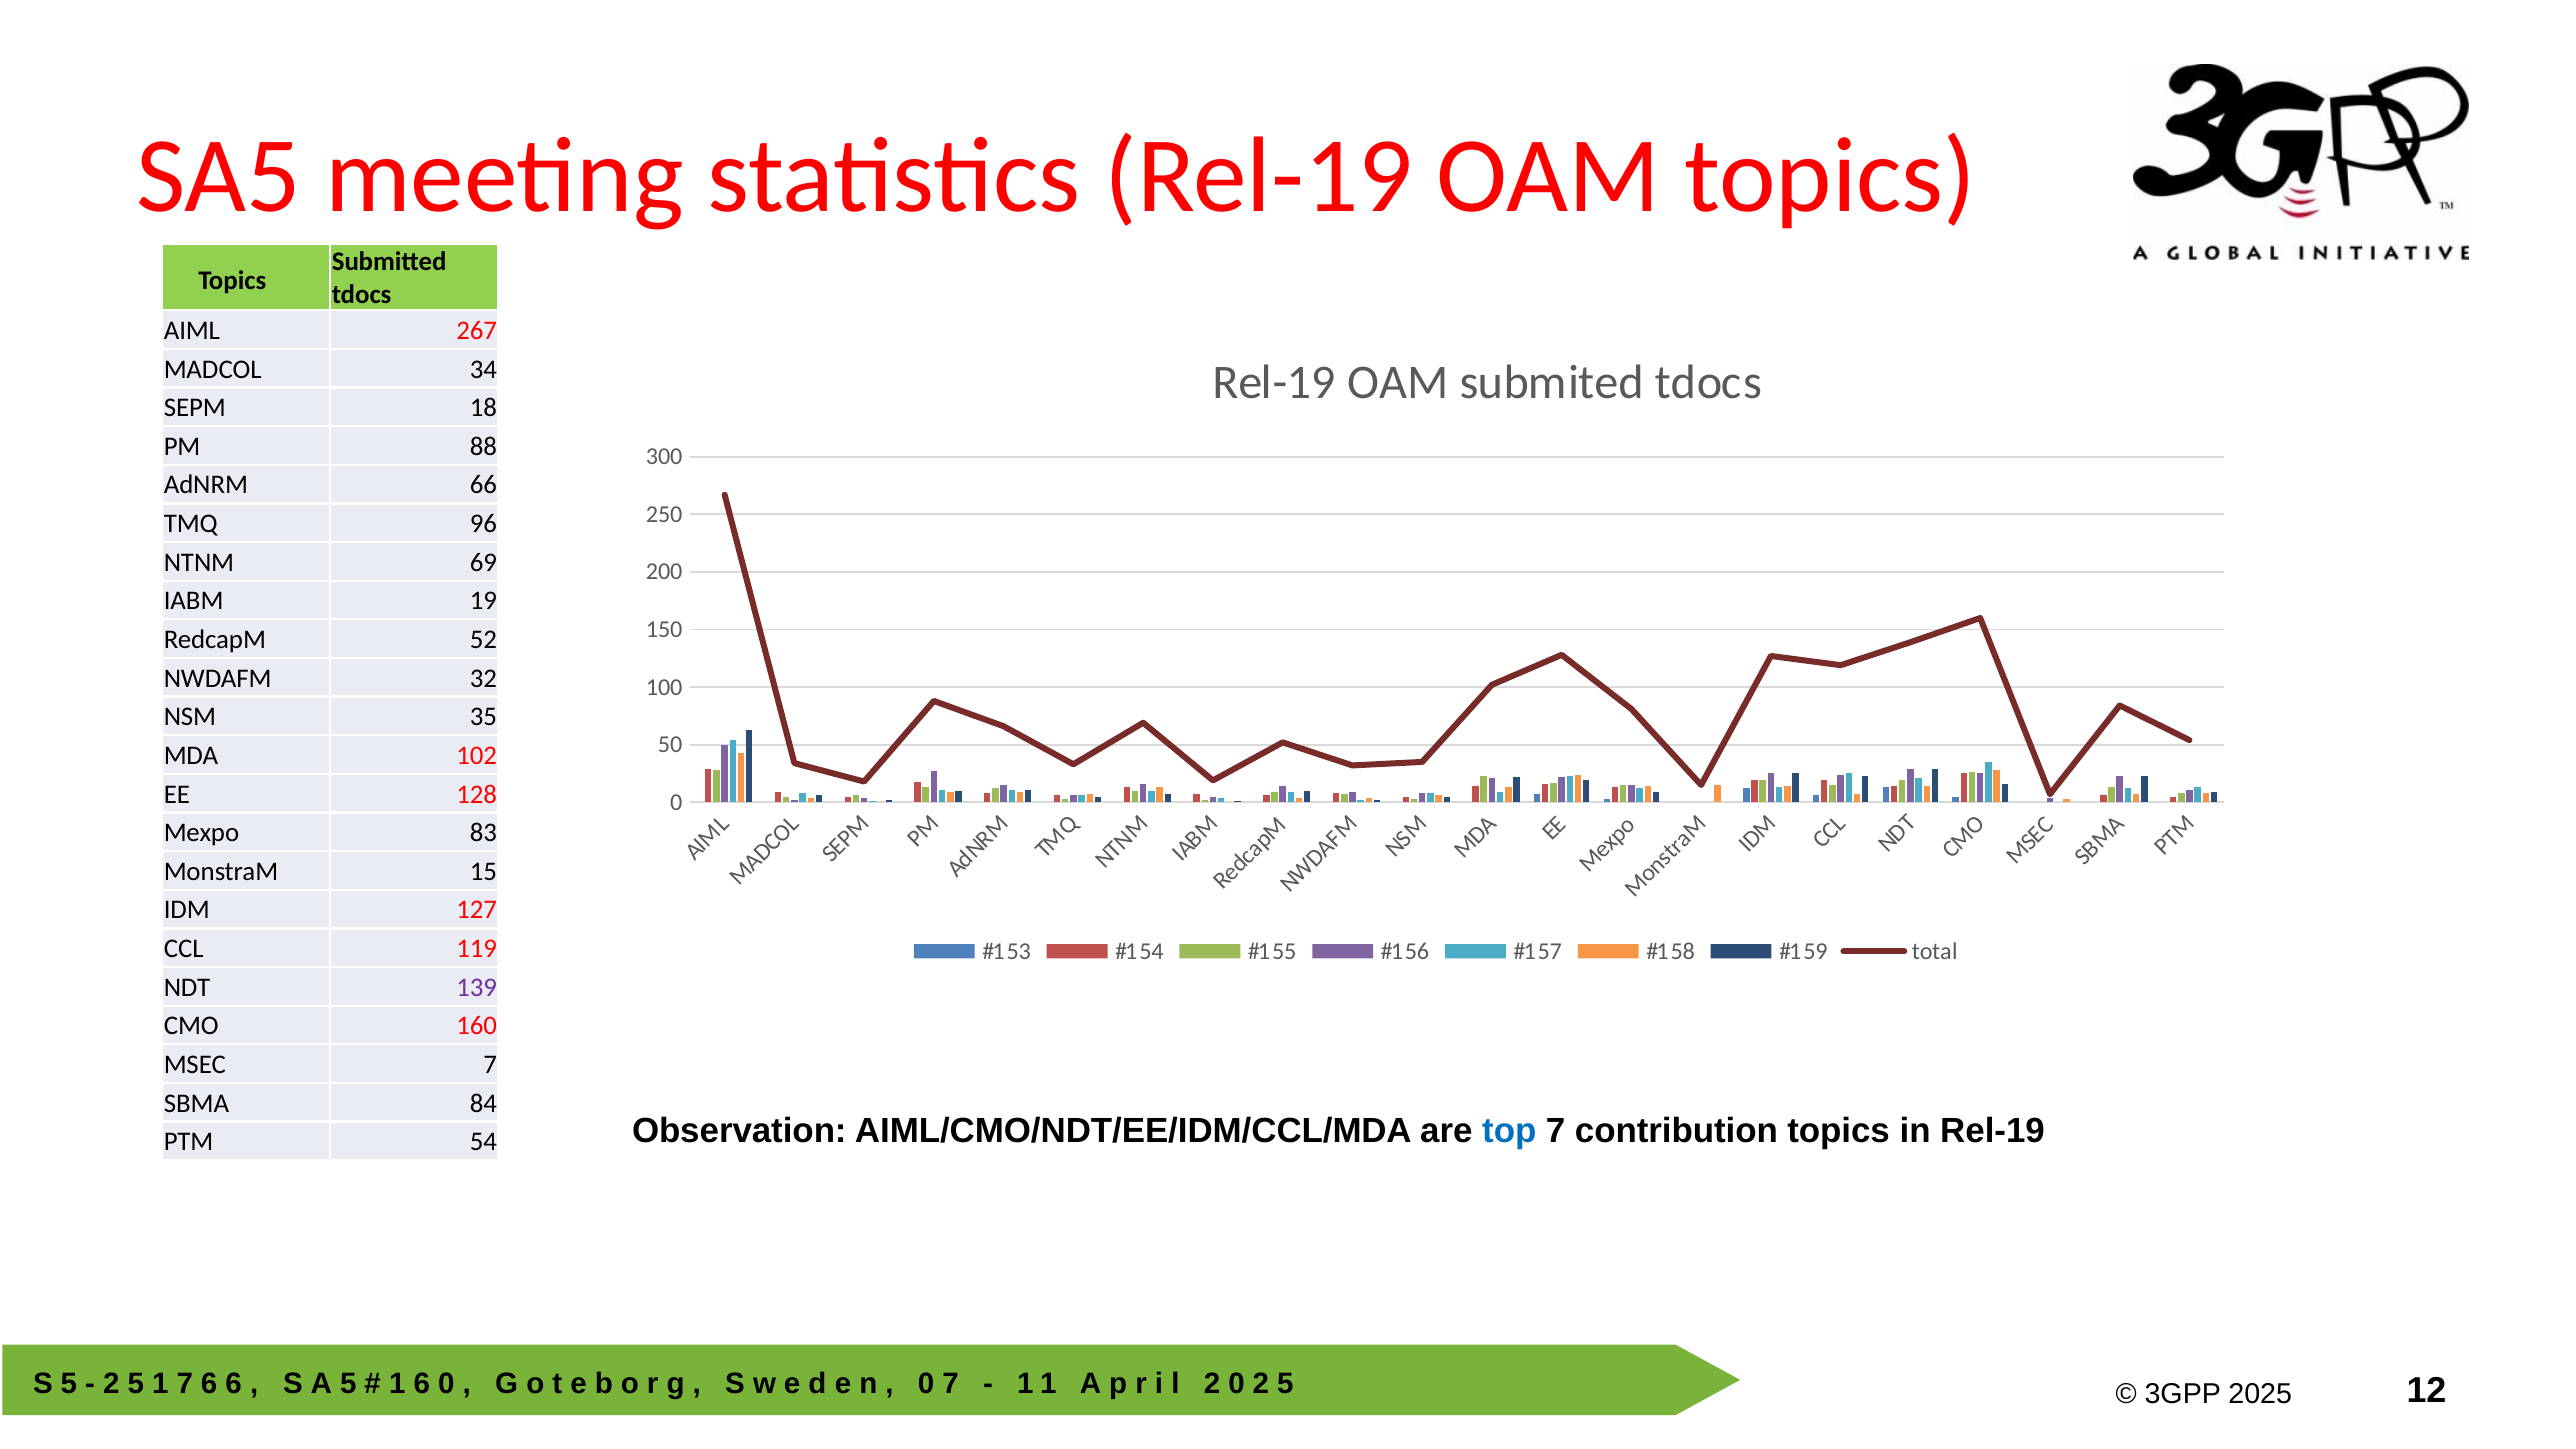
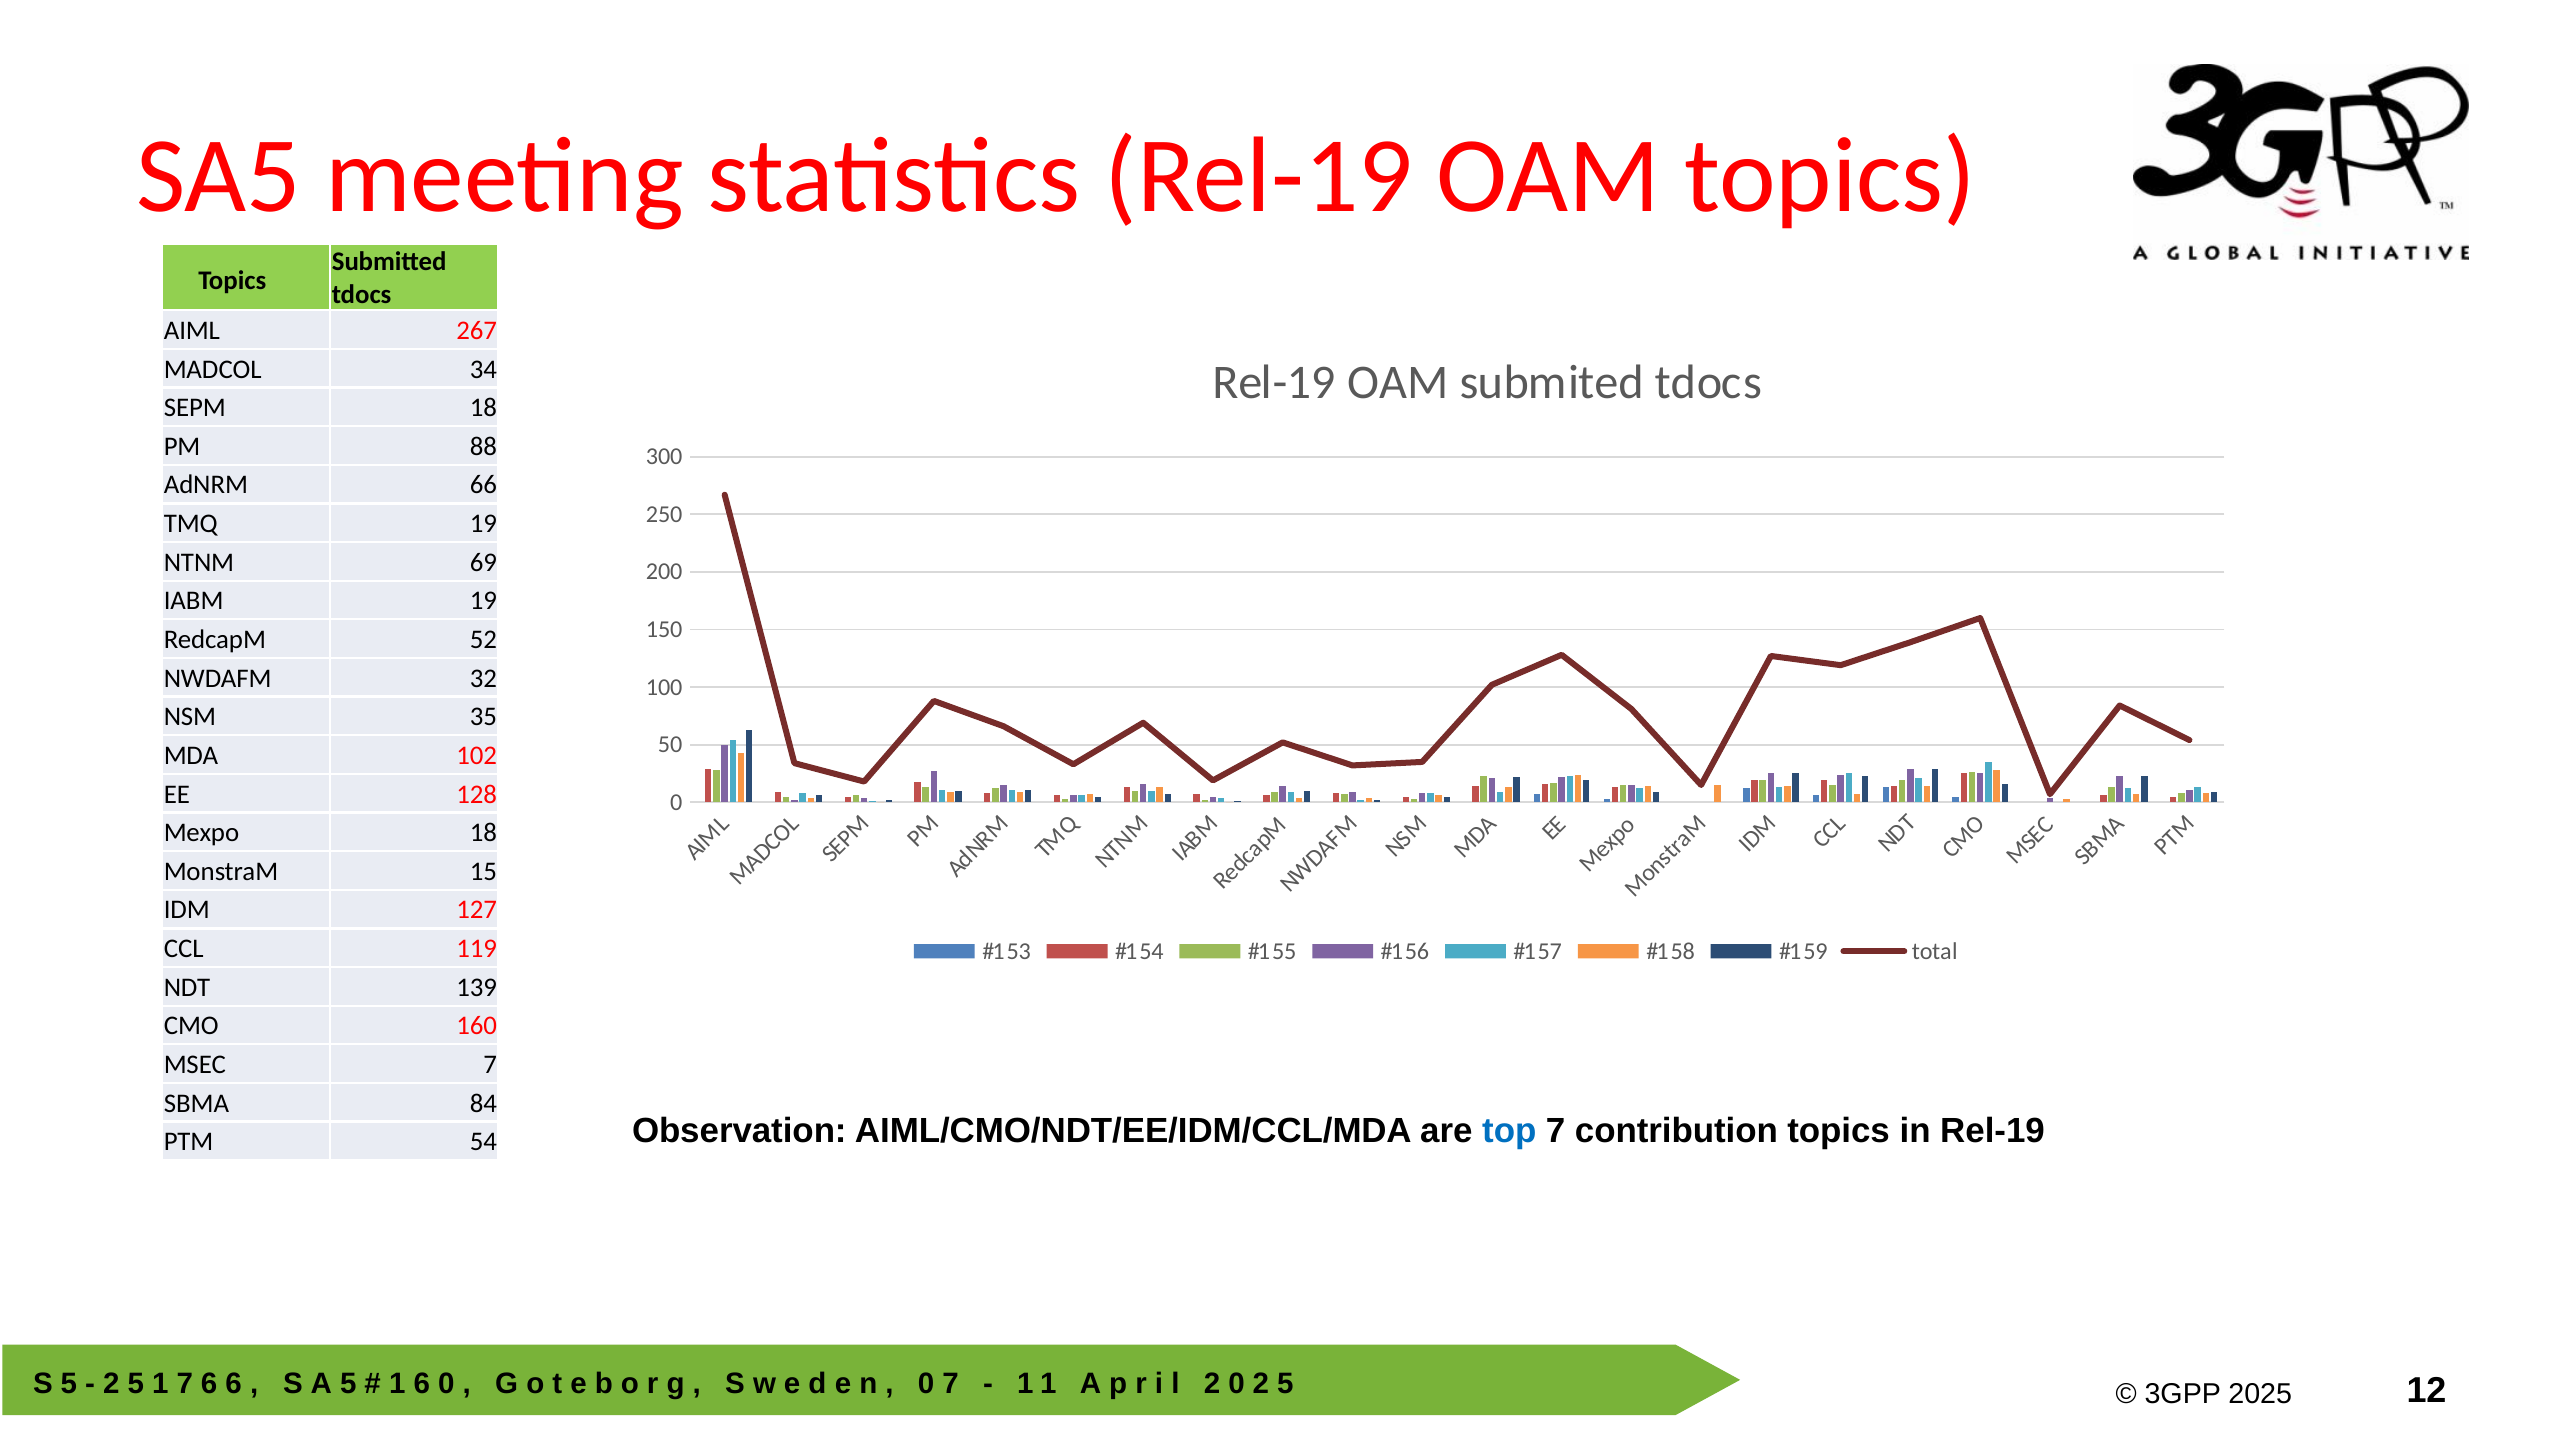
TMQ 96: 96 -> 19 (483, 524)
Mexpo 83: 83 -> 18 (483, 833)
139 colour: purple -> black (477, 987)
